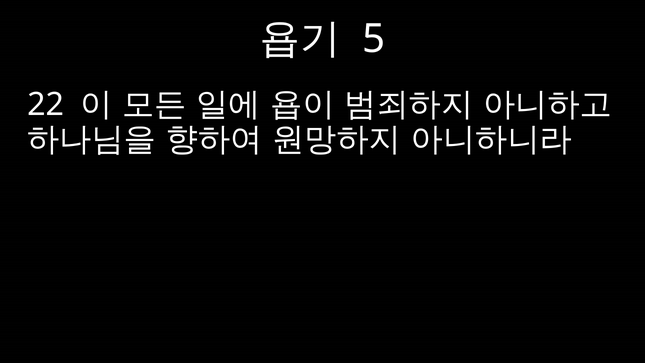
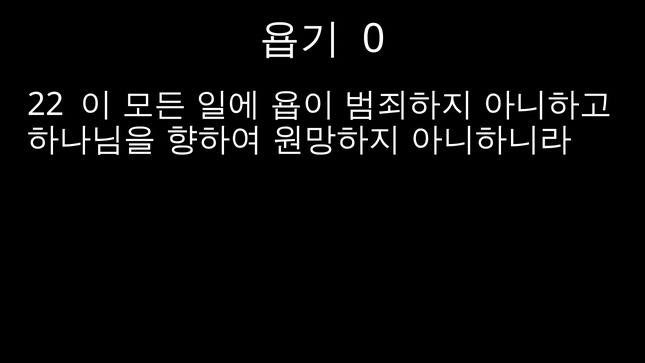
5: 5 -> 0 (374, 39)
